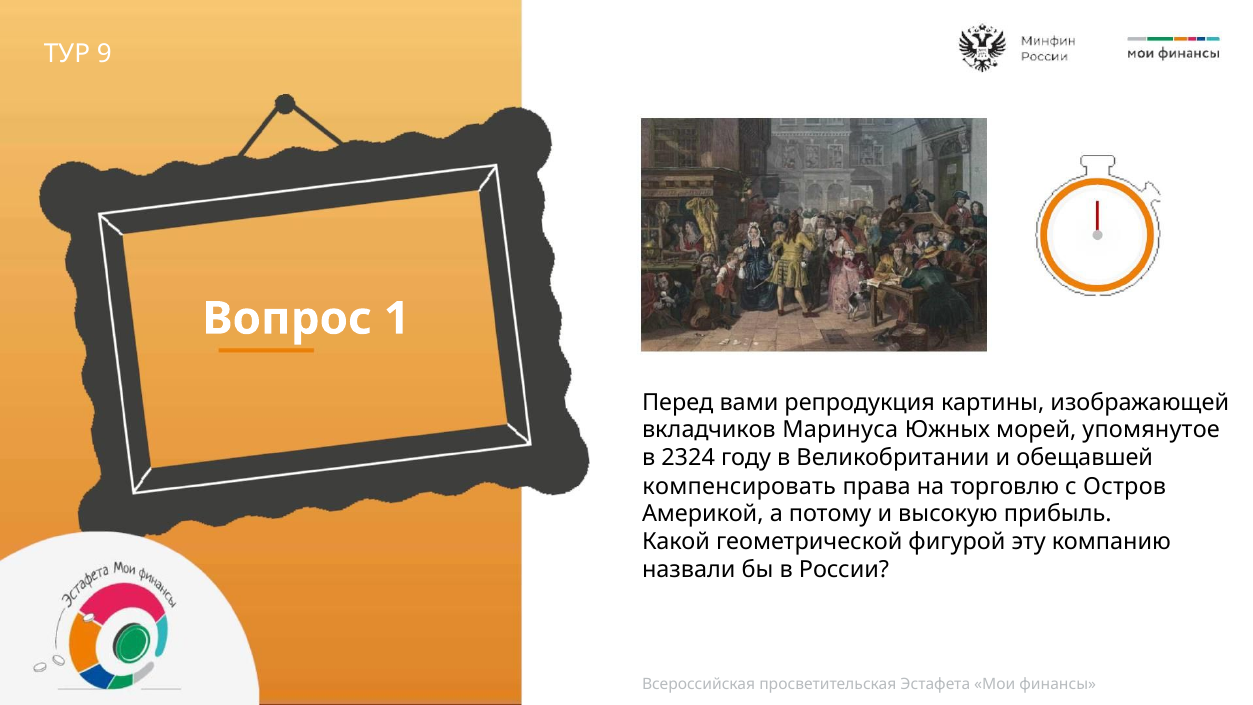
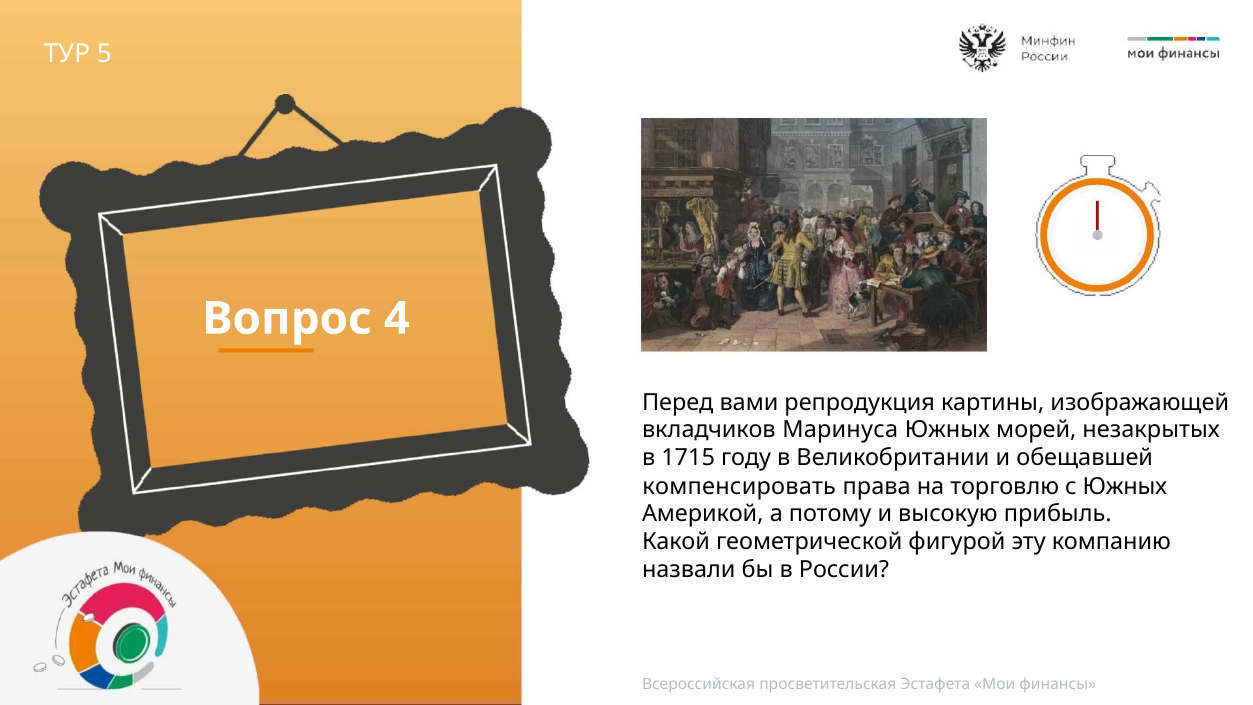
9: 9 -> 5 (104, 54)
1: 1 -> 4 (397, 319)
упомянутое: упомянутое -> незакрытых (1151, 430)
2324: 2324 -> 1715 (688, 458)
с Остров: Остров -> Южных (1125, 486)
